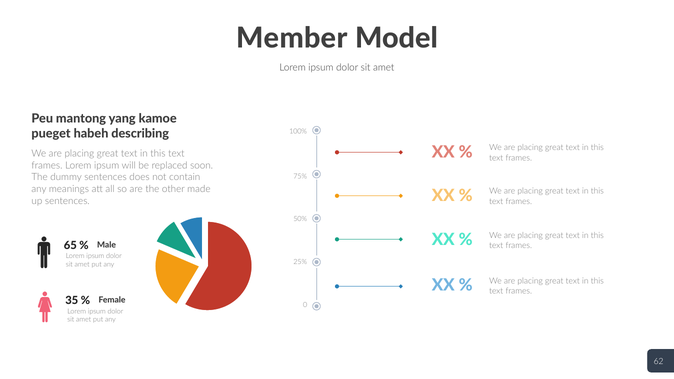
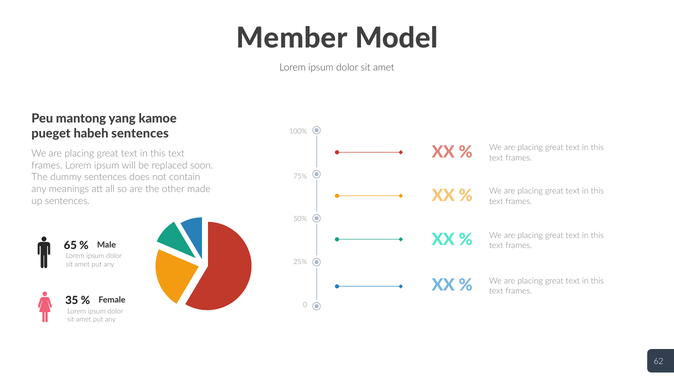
habeh describing: describing -> sentences (140, 134)
